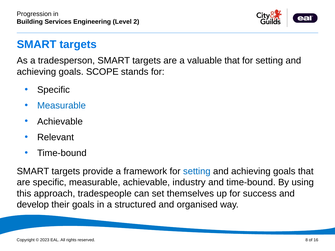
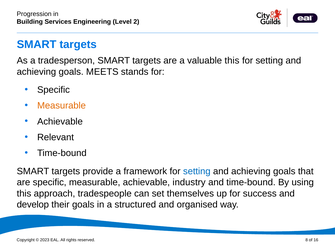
valuable that: that -> this (232, 61)
SCOPE: SCOPE -> MEETS (102, 72)
Measurable colour: blue -> orange (62, 106)
